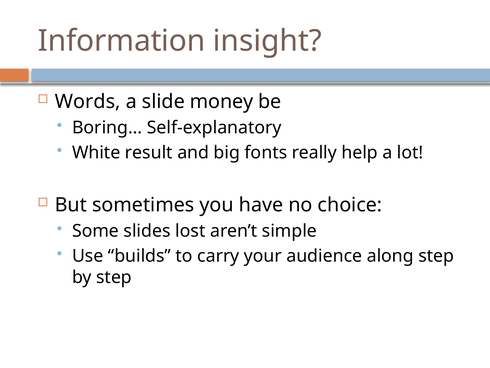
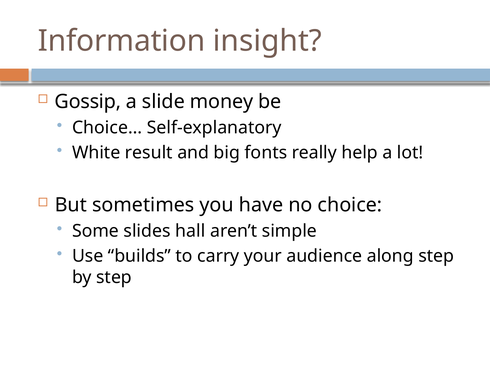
Words: Words -> Gossip (88, 101)
Boring…: Boring… -> Choice… (107, 127)
lost: lost -> hall (190, 231)
